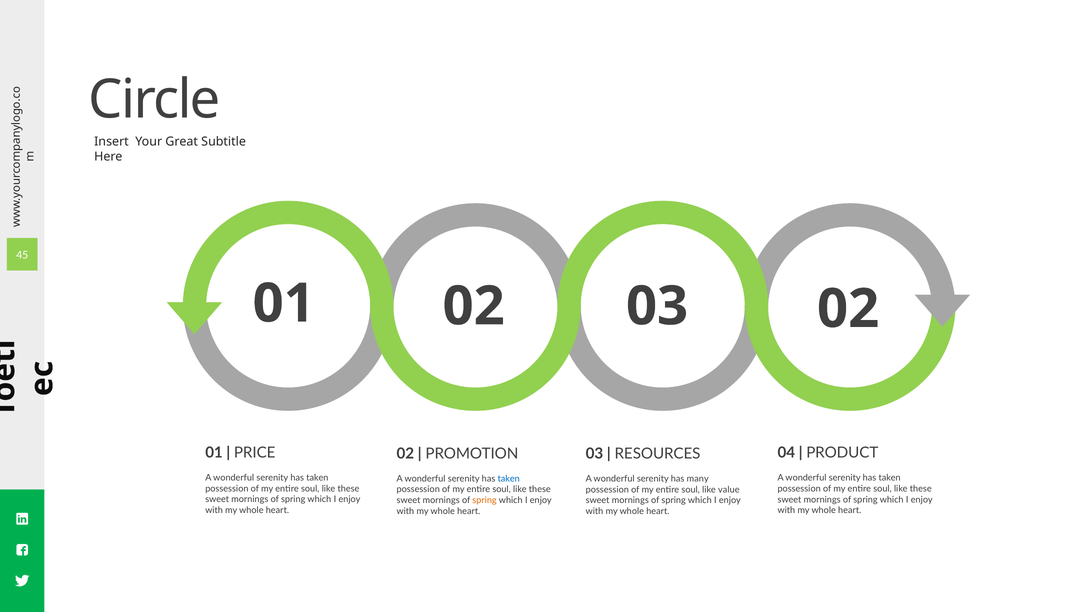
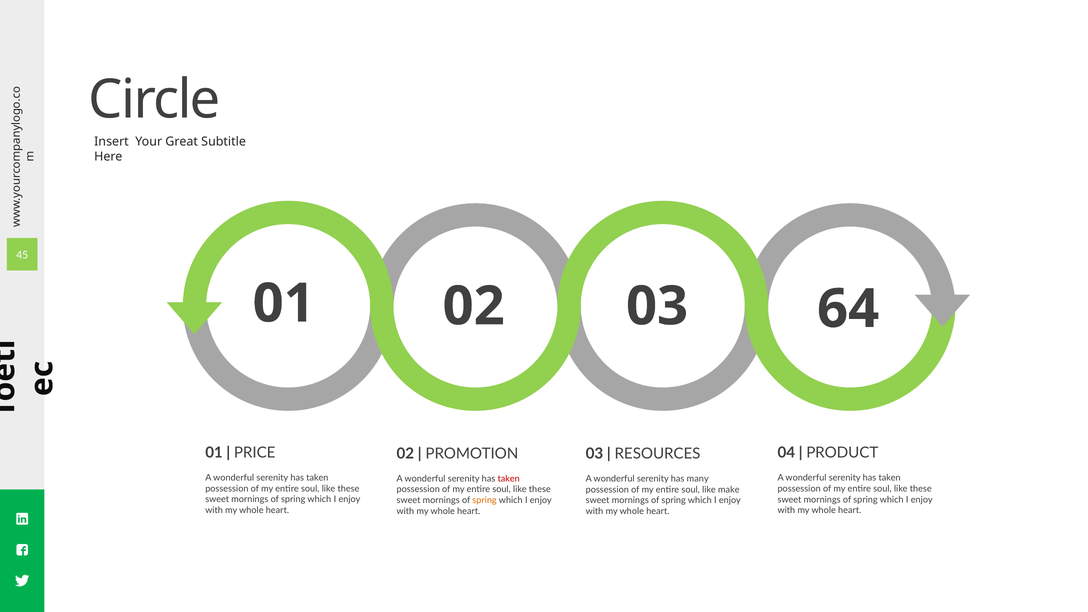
03 02: 02 -> 64 (848, 309)
taken colour: blue -> red (509, 479)
value: value -> make (729, 490)
